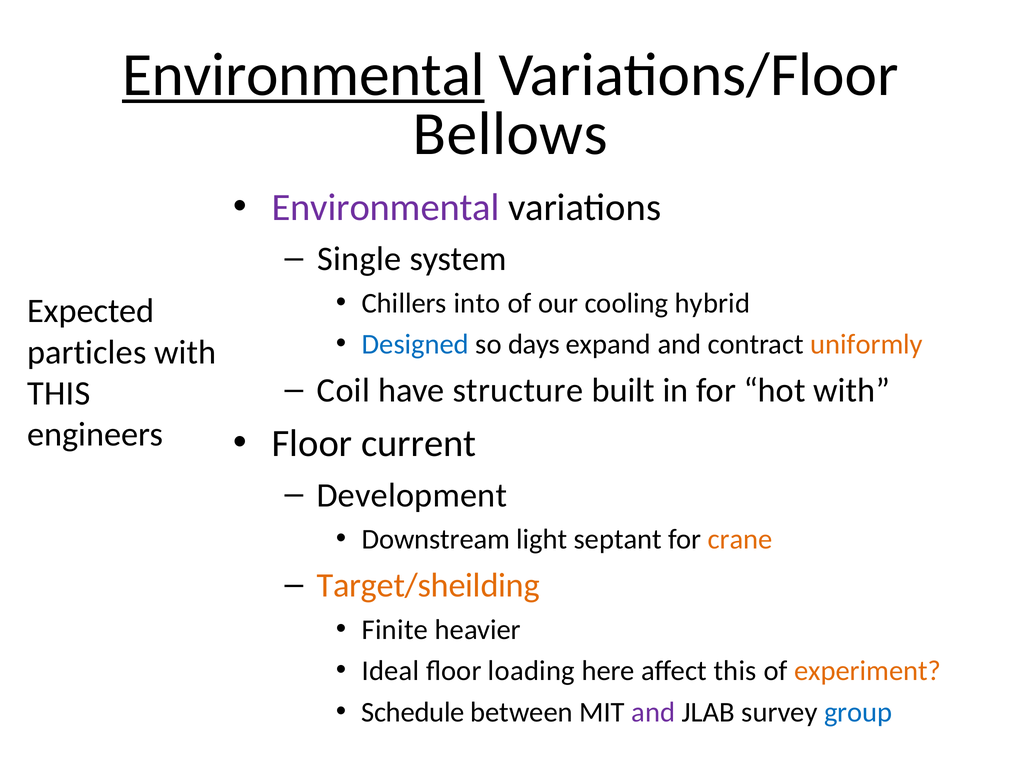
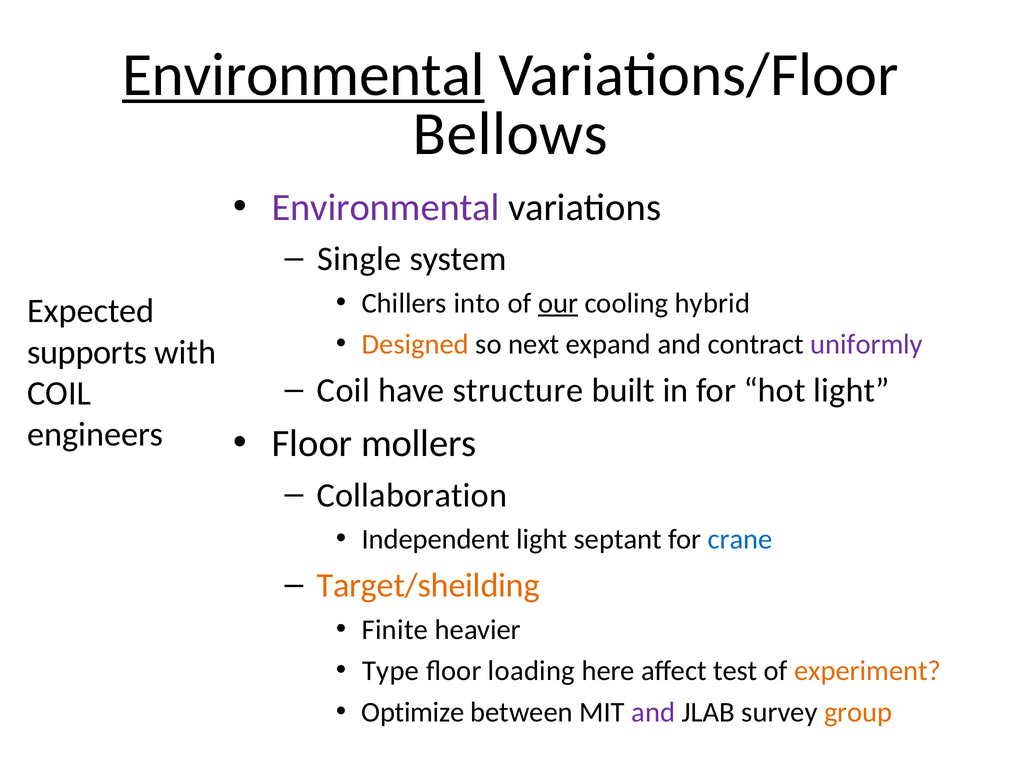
our underline: none -> present (558, 303)
Designed colour: blue -> orange (415, 344)
days: days -> next (534, 344)
uniformly colour: orange -> purple (867, 344)
particles: particles -> supports (87, 352)
hot with: with -> light (852, 390)
THIS: THIS -> COIL (59, 393)
current: current -> mollers (419, 444)
Development: Development -> Collaboration (412, 495)
Downstream: Downstream -> Independent (436, 539)
crane colour: orange -> blue (740, 539)
Ideal: Ideal -> Type (391, 671)
affect this: this -> test (735, 671)
Schedule: Schedule -> Optimize (413, 712)
group colour: blue -> orange (858, 712)
